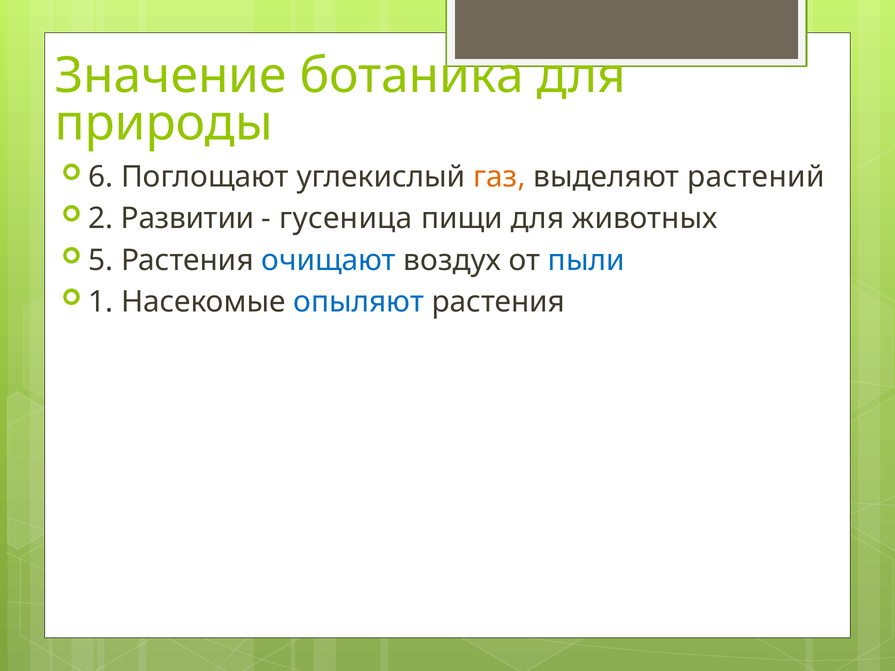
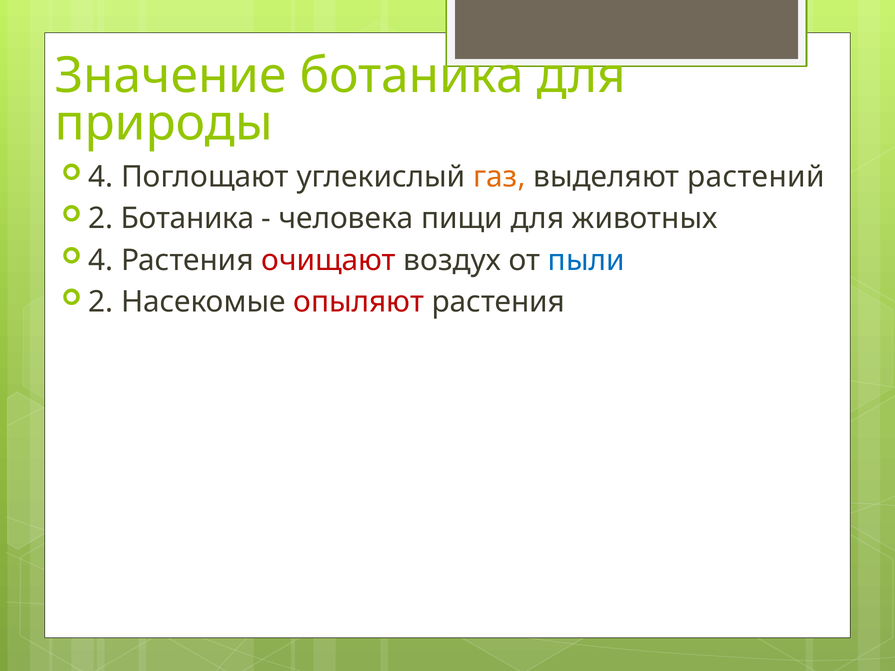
6: 6 -> 4 (101, 177)
2 Развитии: Развитии -> Ботаника (188, 219)
гусеница: гусеница -> человека (346, 219)
5: 5 -> 4 (101, 260)
очищают colour: blue -> red (329, 260)
1: 1 -> 2 (101, 302)
опыляют colour: blue -> red (359, 302)
